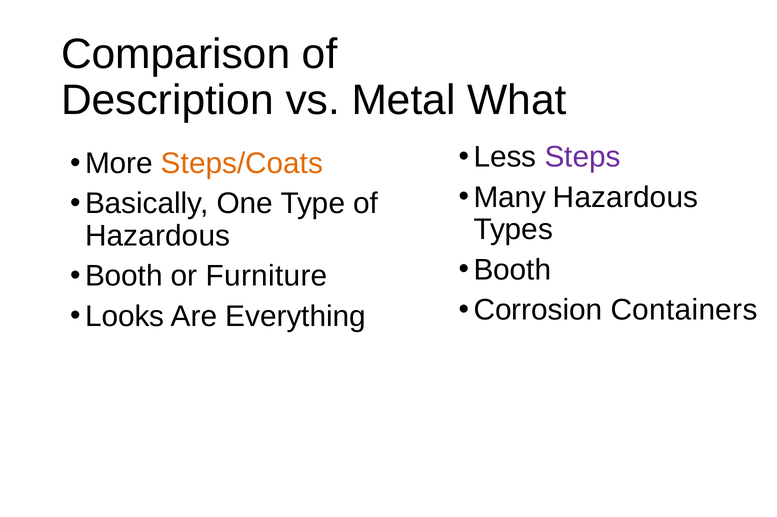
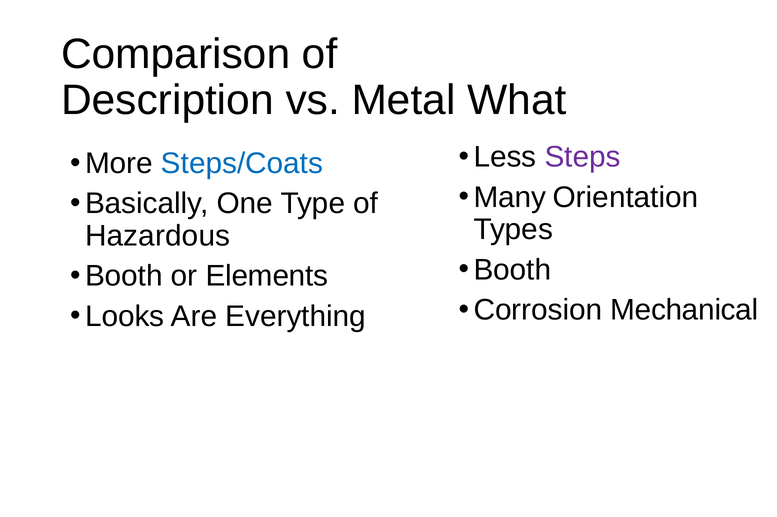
Steps/Coats colour: orange -> blue (242, 163)
Many Hazardous: Hazardous -> Orientation (626, 197)
Furniture: Furniture -> Elements (267, 276)
Containers: Containers -> Mechanical (684, 310)
